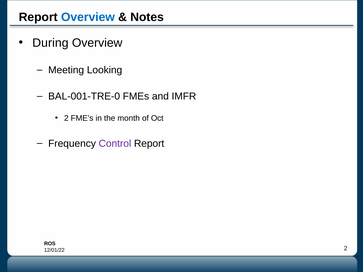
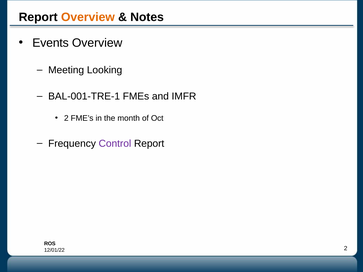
Overview colour: blue -> orange (88, 17)
During: During -> Events (51, 43)
BAL-001-TRE-0: BAL-001-TRE-0 -> BAL-001-TRE-1 (84, 96)
